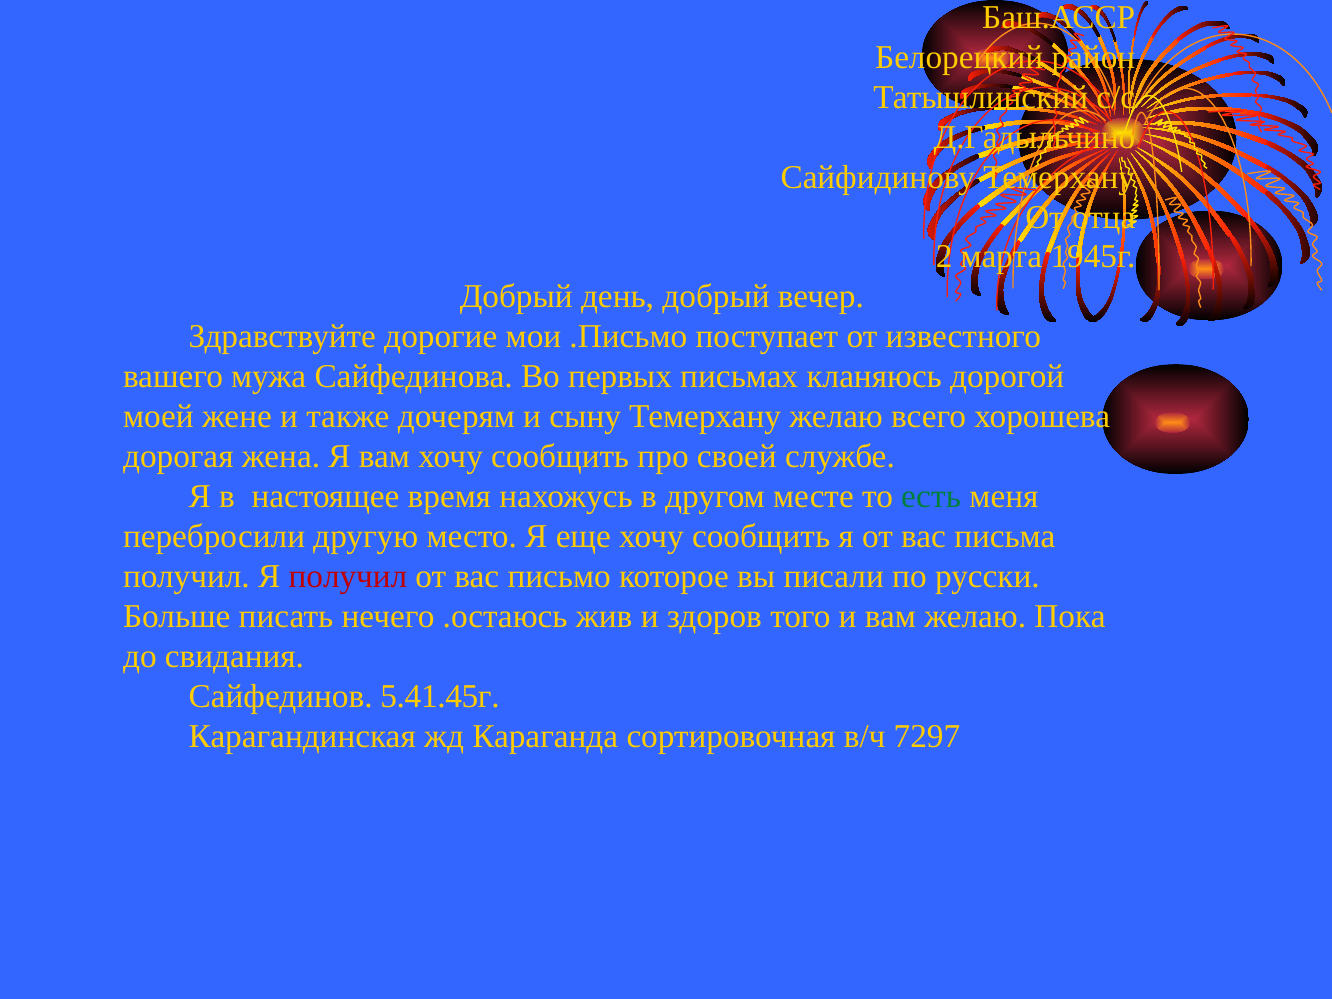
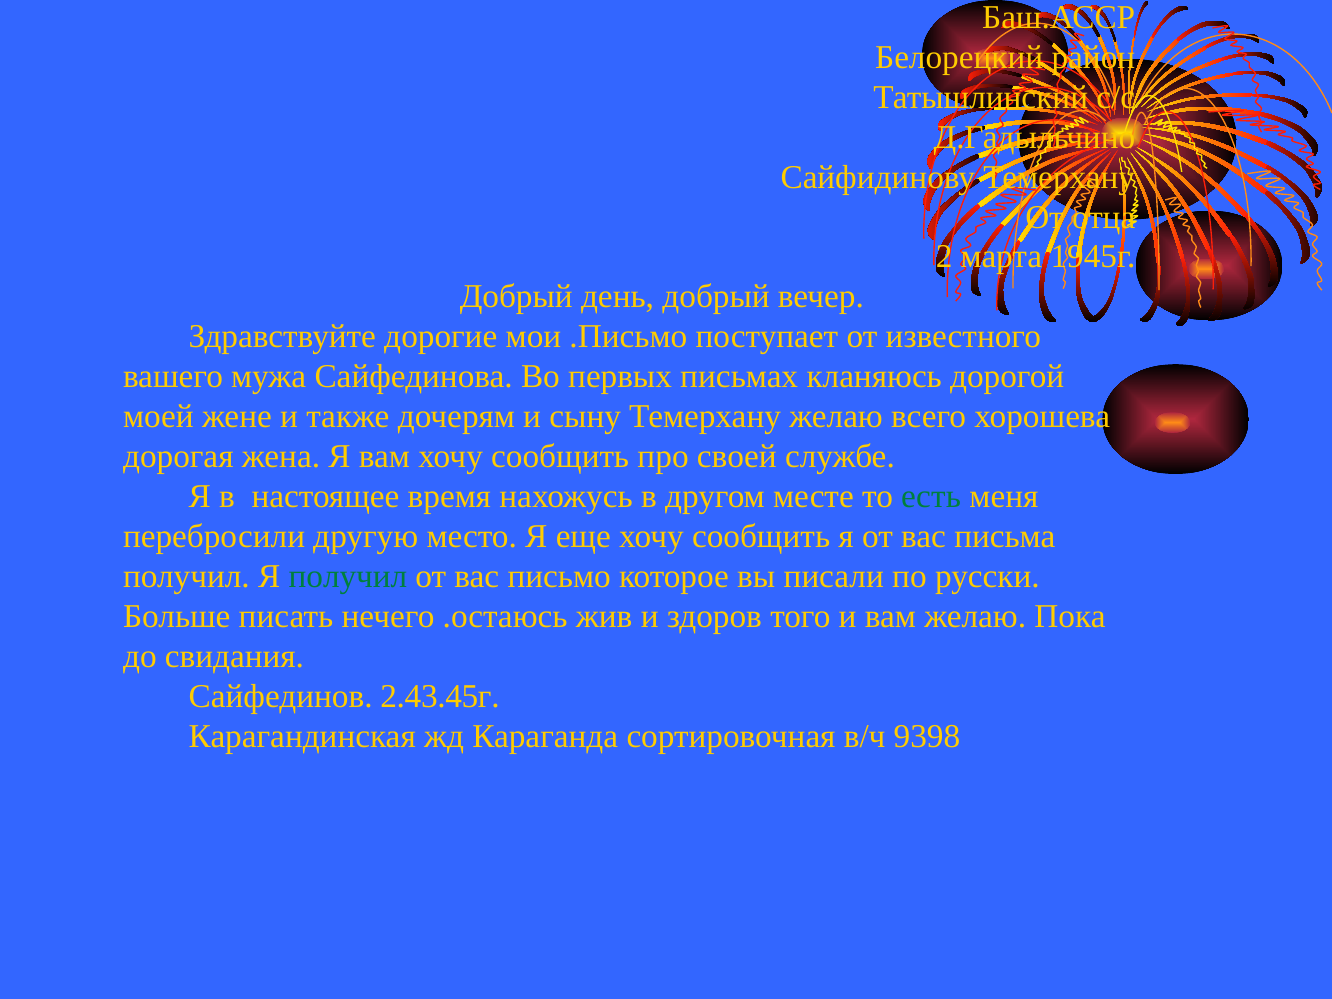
получил colour: red -> green (348, 577)
5.41.45г: 5.41.45г -> 2.43.45г (440, 697)
7297: 7297 -> 9398 (927, 737)
